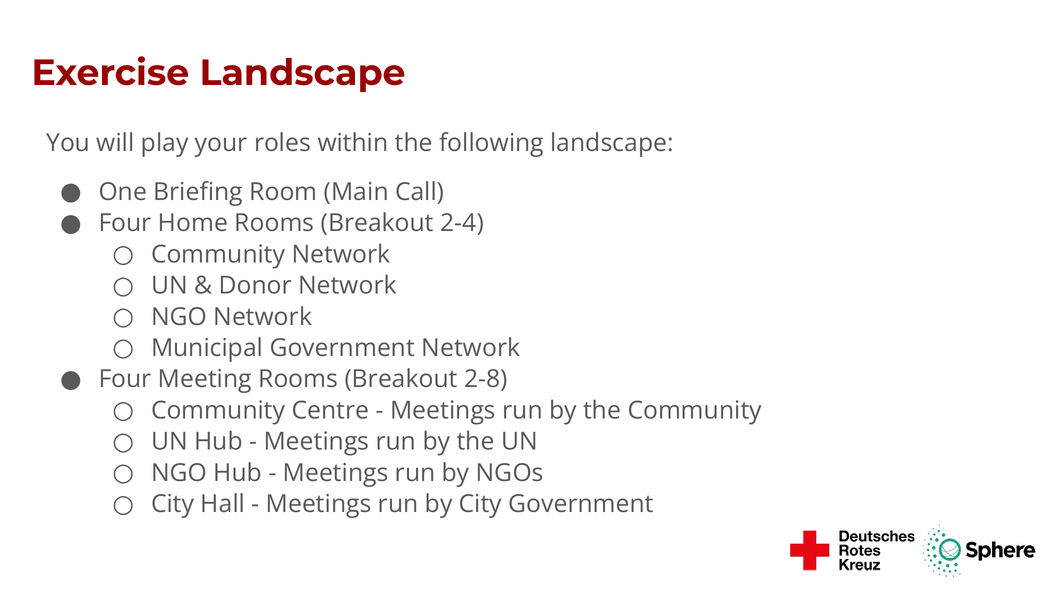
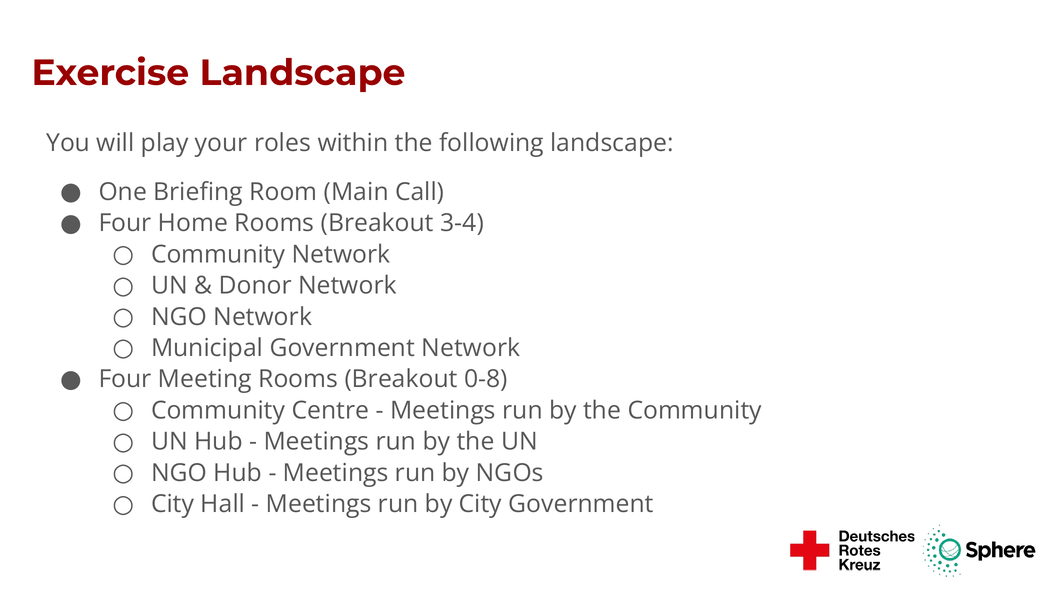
2-4: 2-4 -> 3-4 (462, 223)
2-8: 2-8 -> 0-8 (486, 379)
